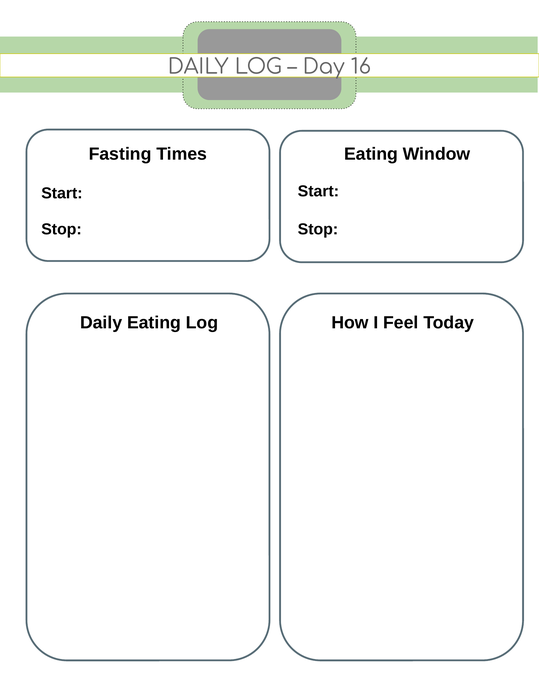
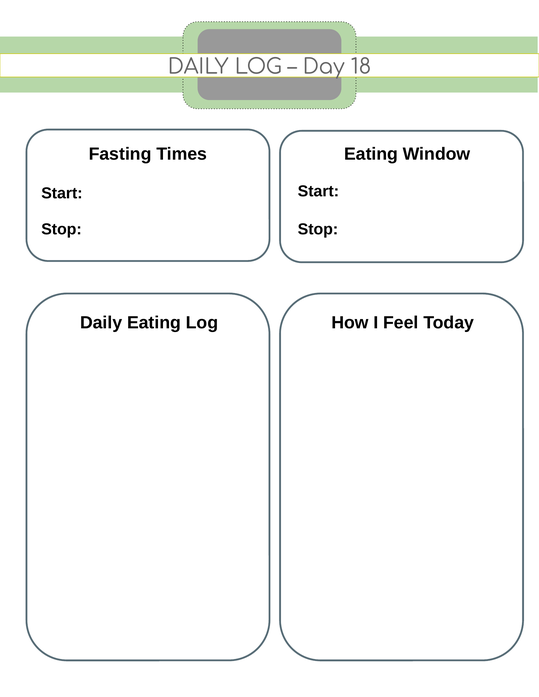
16: 16 -> 18 (361, 67)
